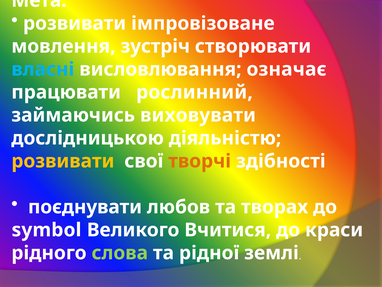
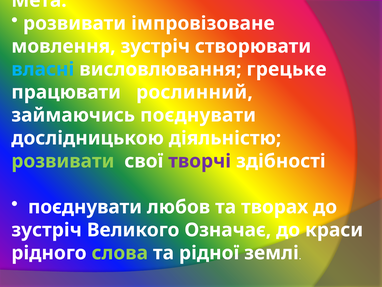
означає: означає -> грецьке (287, 69)
займаючись виховувати: виховувати -> поєднувати (198, 115)
розвивати colour: yellow -> light green (63, 161)
творчі colour: orange -> purple (200, 161)
symbol: symbol -> зустріч (47, 230)
Вчитися: Вчитися -> Означає (228, 230)
